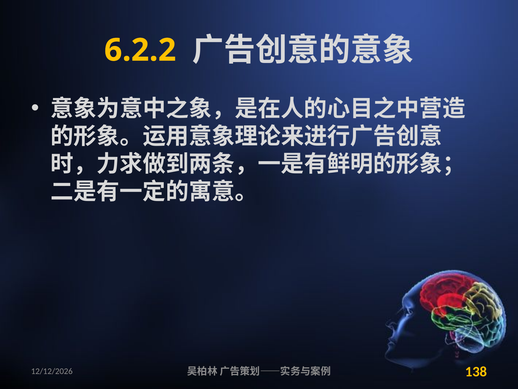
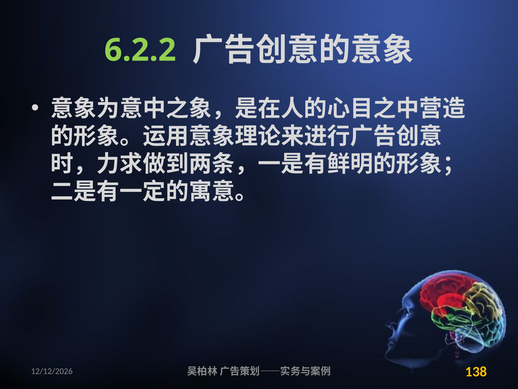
6.2.2 colour: yellow -> light green (140, 50)
